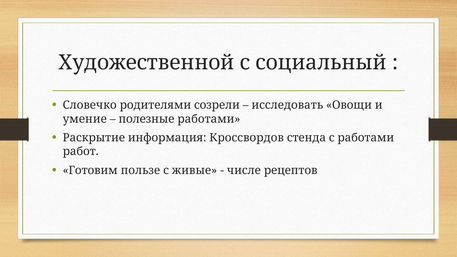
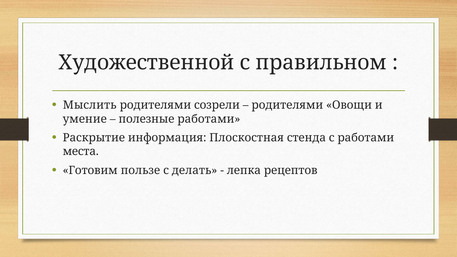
социальный: социальный -> правильном (321, 63)
Словечко: Словечко -> Мыслить (90, 105)
исследовать: исследовать -> родителями (287, 105)
Кроссвордов: Кроссвордов -> Плоскостная (247, 138)
работ: работ -> места (81, 151)
живые: живые -> делать (195, 170)
числе: числе -> лепка (244, 170)
